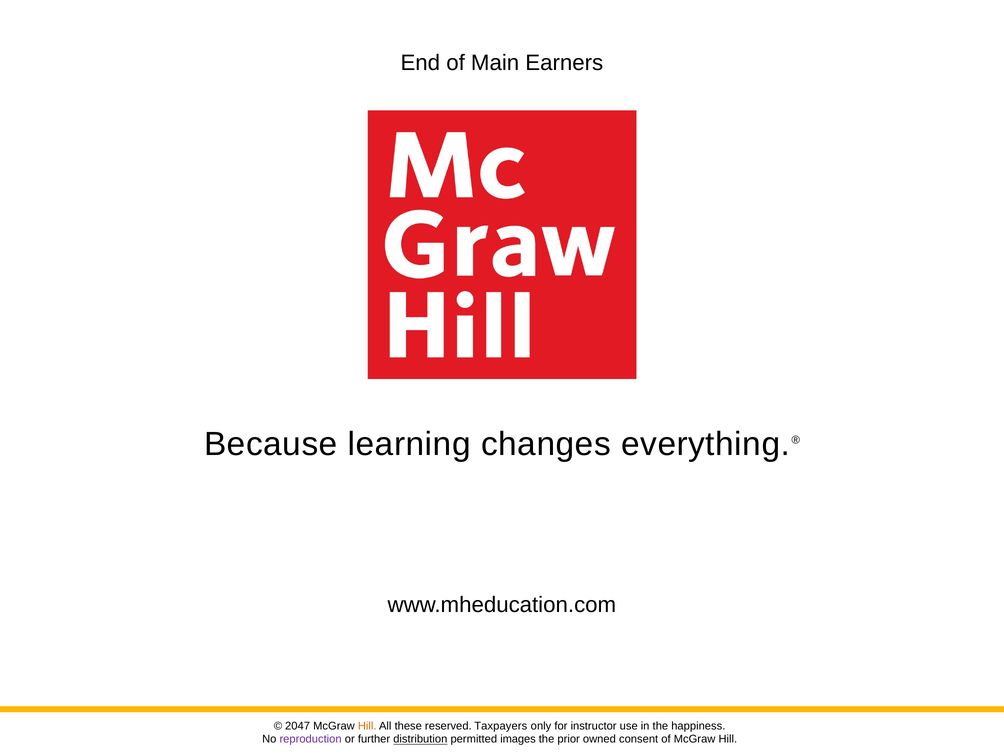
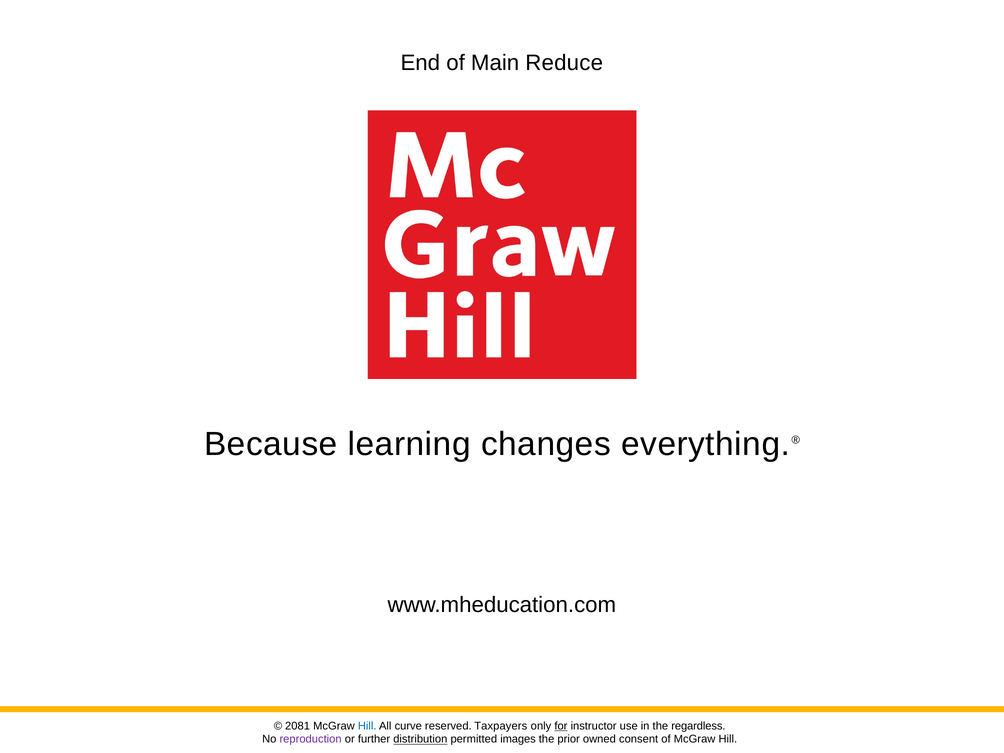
Earners: Earners -> Reduce (564, 63)
2047: 2047 -> 2081 (298, 726)
Hill colour: orange -> blue (367, 726)
these: these -> curve (408, 726)
for underline: none -> present (561, 726)
happiness: happiness -> regardless (698, 726)
